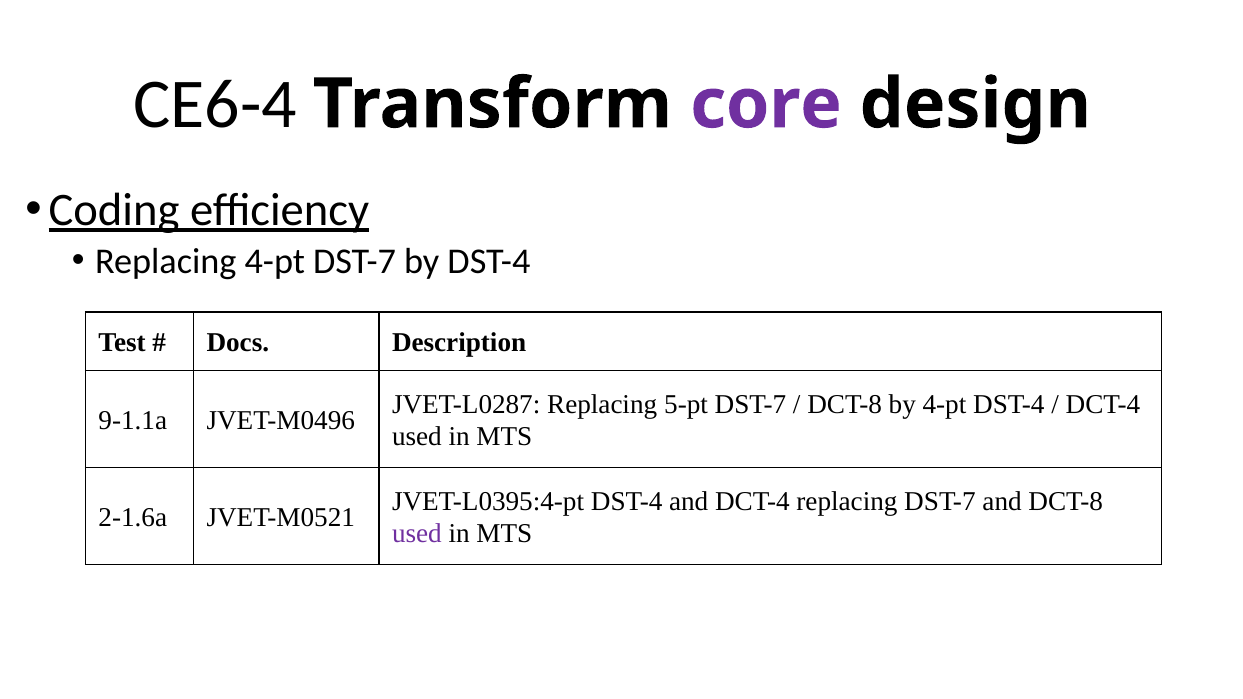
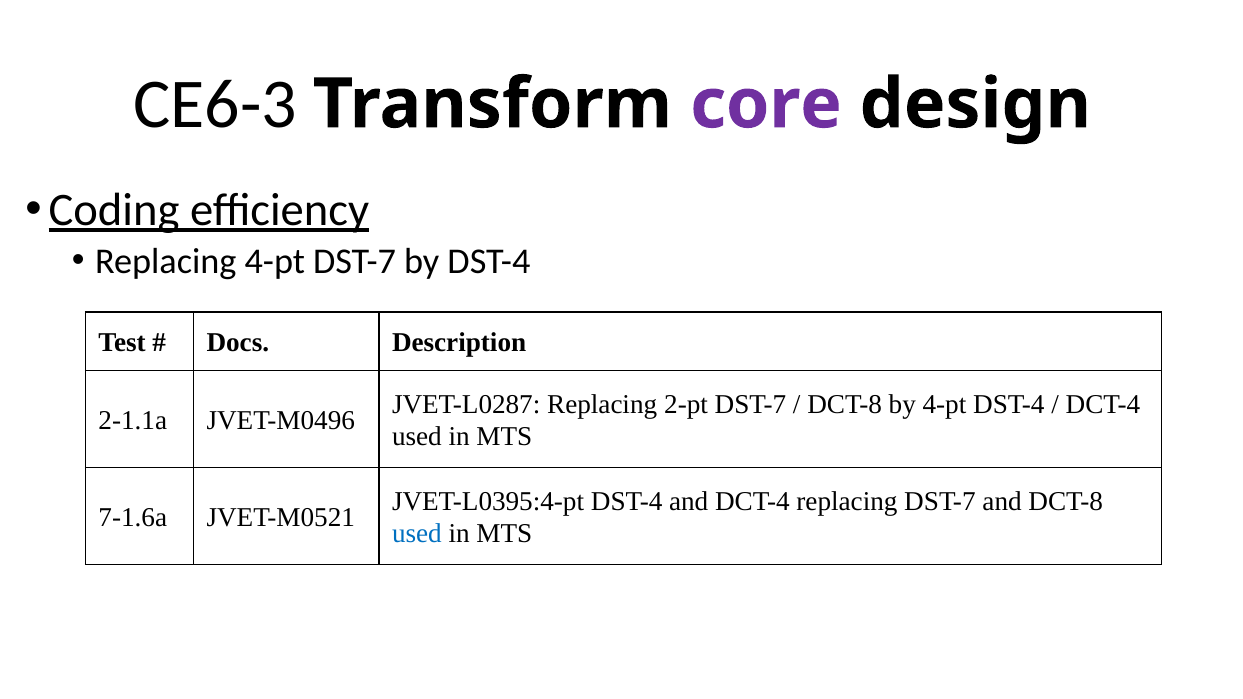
CE6-4: CE6-4 -> CE6-3 (215, 104)
5-pt: 5-pt -> 2-pt (686, 404)
9-1.1a: 9-1.1a -> 2-1.1a (133, 420)
2-1.6a: 2-1.6a -> 7-1.6a (133, 517)
used colour: purple -> blue (417, 533)
